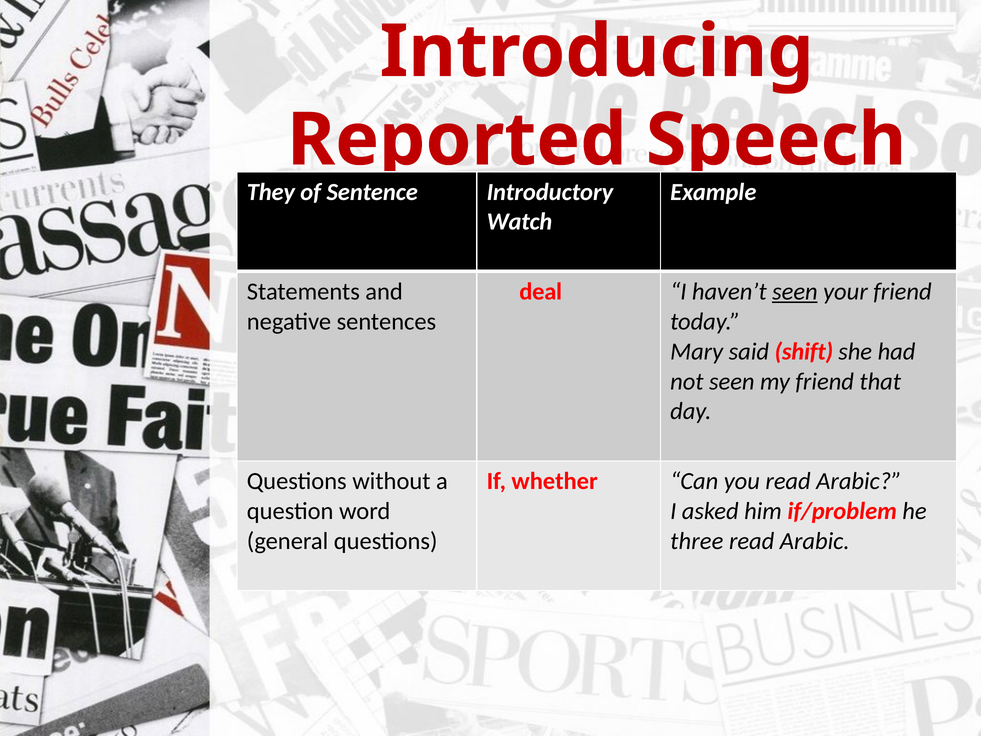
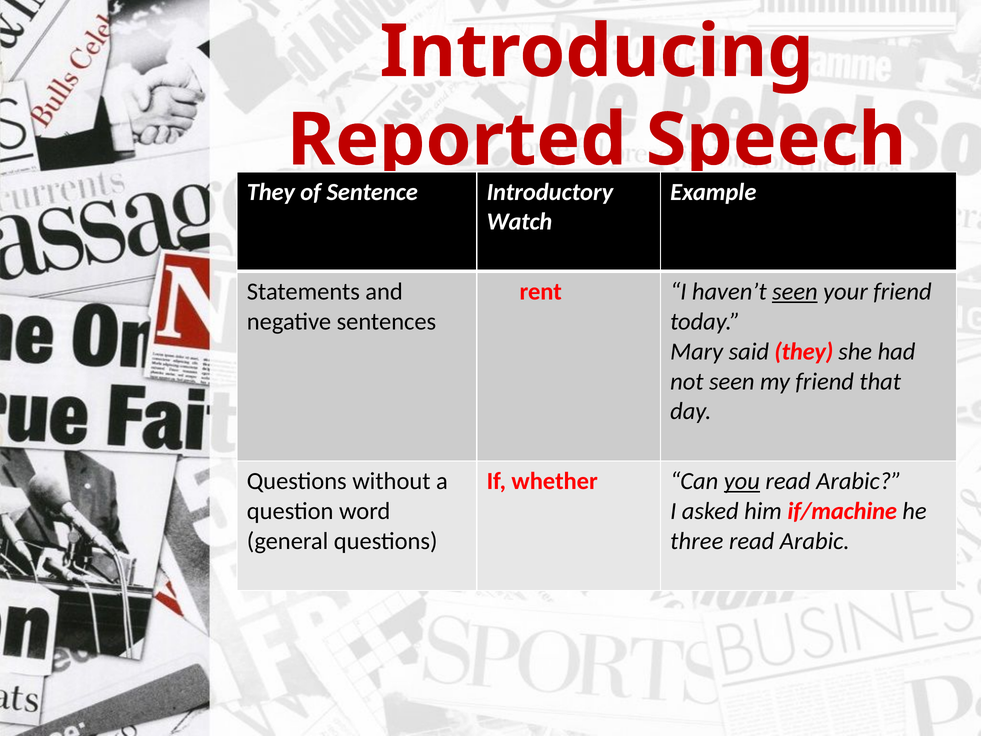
deal: deal -> rent (541, 291)
said shift: shift -> they (804, 351)
you underline: none -> present (742, 481)
if/problem: if/problem -> if/machine (842, 511)
